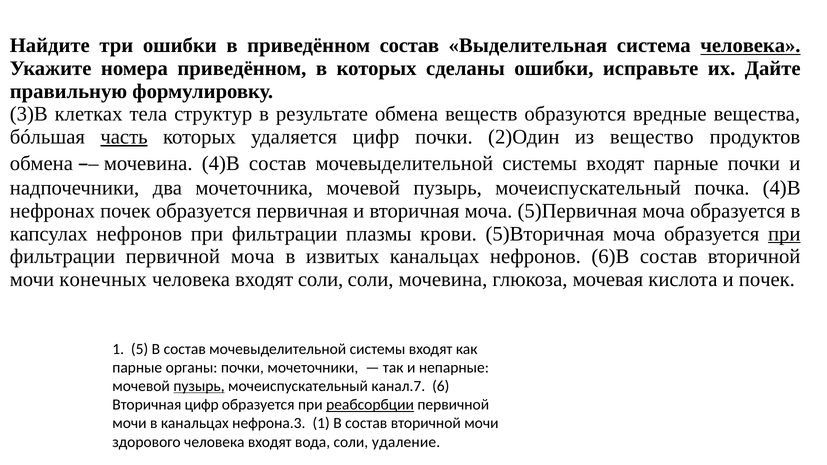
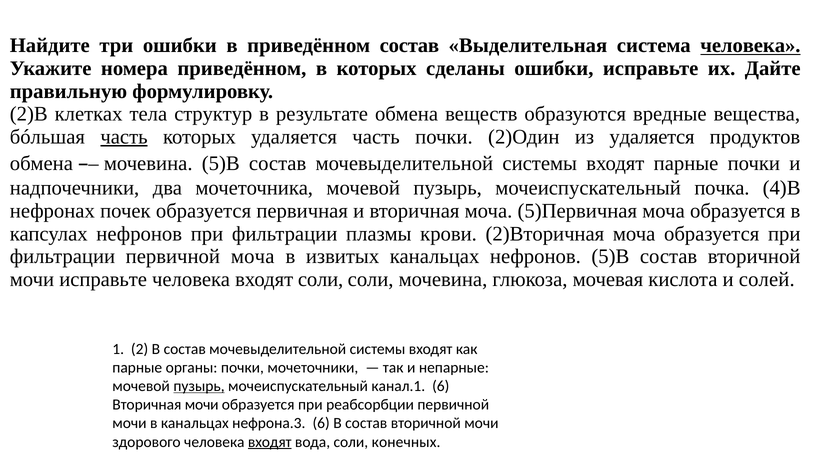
3)В: 3)В -> 2)В (29, 114)
удаляется цифр: цифр -> часть (376, 137)
из вещество: вещество -> удаляется (652, 137)
мочевина 4)В: 4)В -> 5)В (221, 164)
5)Вторичная: 5)Вторичная -> 2)Вторичная (545, 234)
при underline: present -> none (784, 234)
нефронов 6)В: 6)В -> 5)В (610, 257)
мочи конечных: конечных -> исправьте (103, 279)
и почек: почек -> солей (767, 279)
5: 5 -> 2 (140, 349)
канал.7: канал.7 -> канал.1 (398, 386)
Вторичная цифр: цифр -> мочи (202, 405)
реабсорбции underline: present -> none (370, 405)
нефрона.3 1: 1 -> 6 (321, 423)
входят underline: none -> present (270, 442)
удаление: удаление -> конечных (406, 442)
